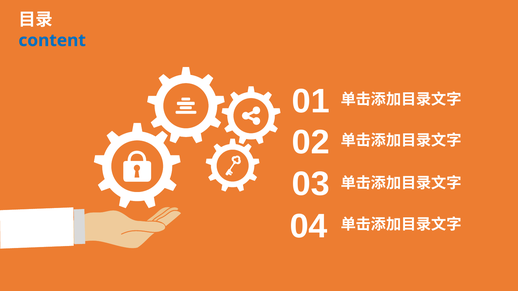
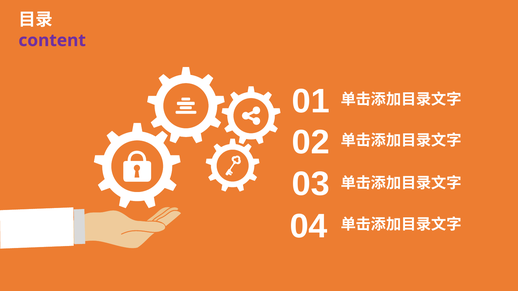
content colour: blue -> purple (52, 40)
